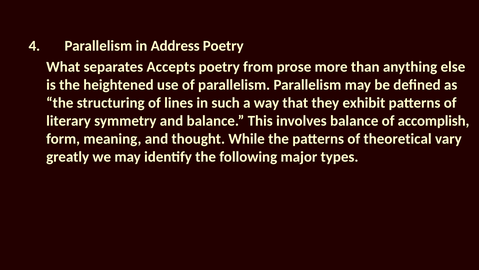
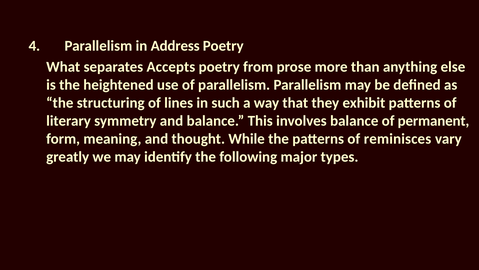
accomplish: accomplish -> permanent (433, 121)
theoretical: theoretical -> reminisces (398, 138)
